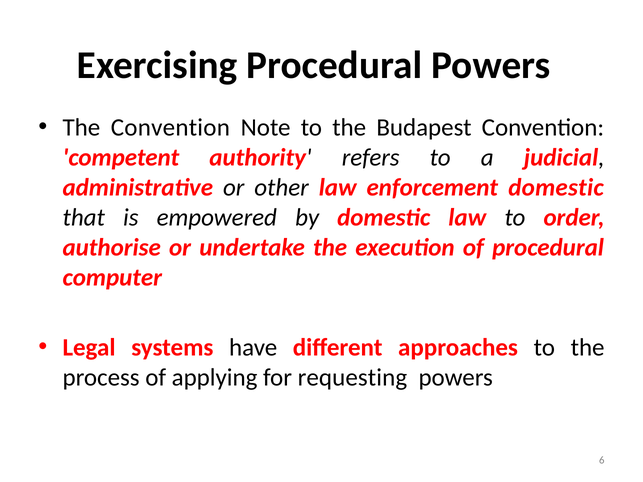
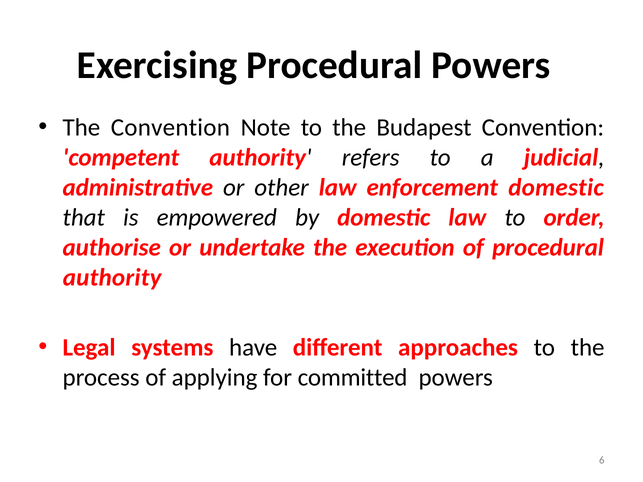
computer: computer -> authority (112, 278)
requesting: requesting -> committed (353, 378)
